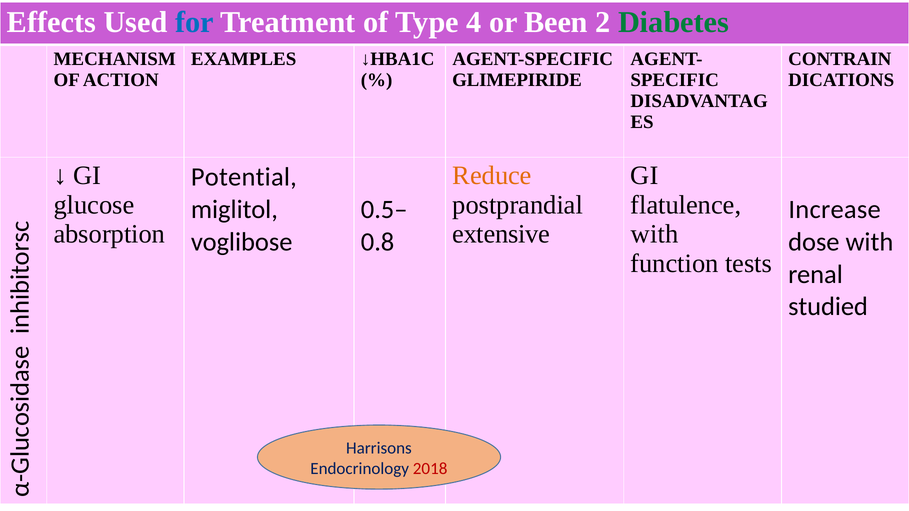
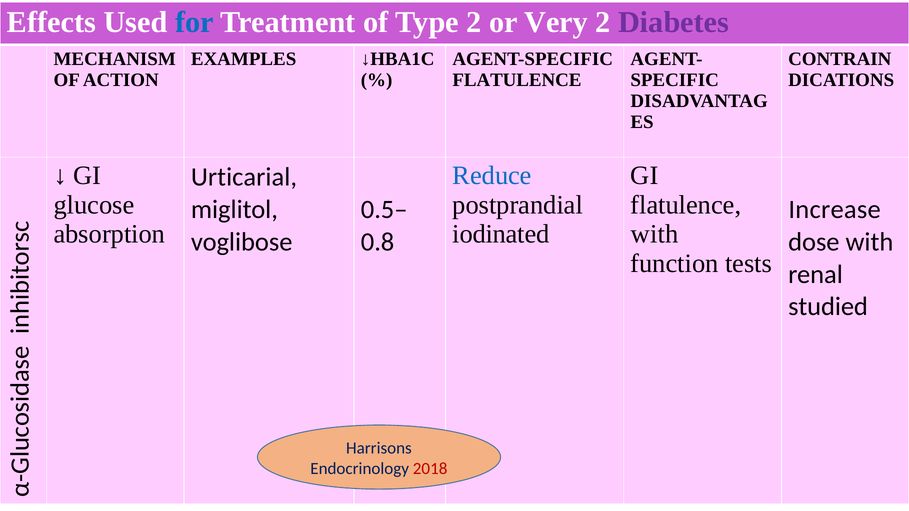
Type 4: 4 -> 2 (474, 23)
Been: Been -> Very (556, 23)
Diabetes colour: green -> purple (674, 23)
GLIMEPIRIDE: GLIMEPIRIDE -> FLATULENCE (517, 80)
Reduce colour: orange -> blue (492, 176)
Potential: Potential -> Urticarial (244, 177)
extensive: extensive -> iodinated (501, 234)
